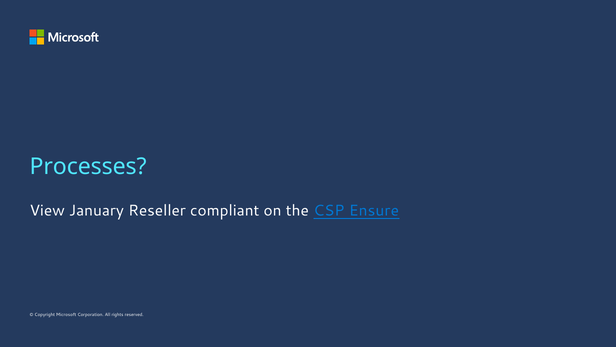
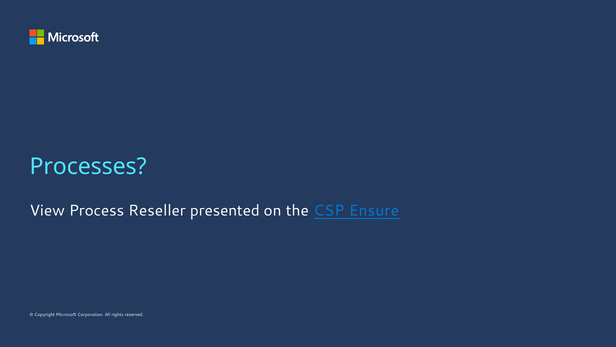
January: January -> Process (97, 211)
compliant: compliant -> presented (225, 211)
